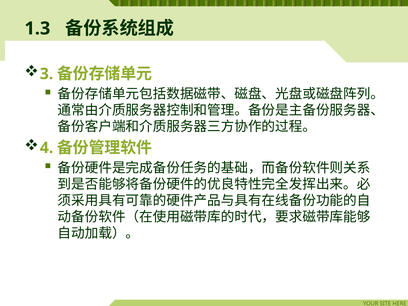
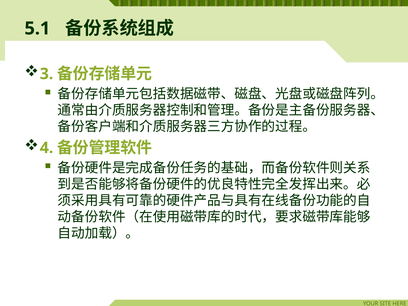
1.3: 1.3 -> 5.1 (37, 28)
